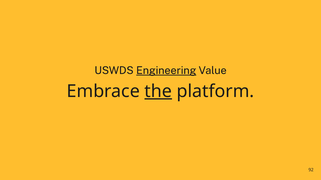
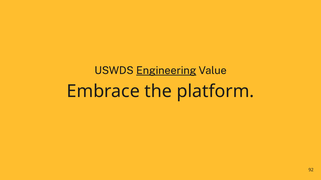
the underline: present -> none (158, 92)
